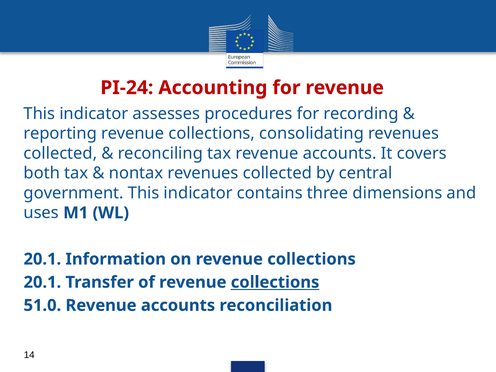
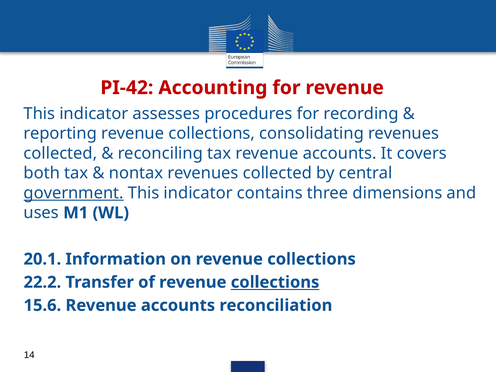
PI-24: PI-24 -> PI-42 (127, 88)
government underline: none -> present (74, 193)
20.1: 20.1 -> 22.2 (42, 282)
51.0: 51.0 -> 15.6 (42, 305)
